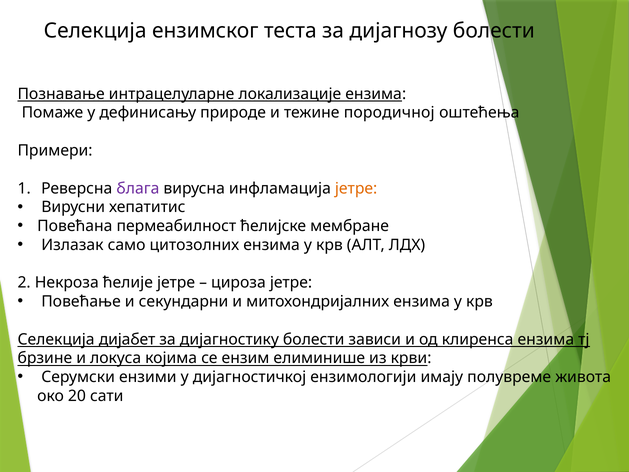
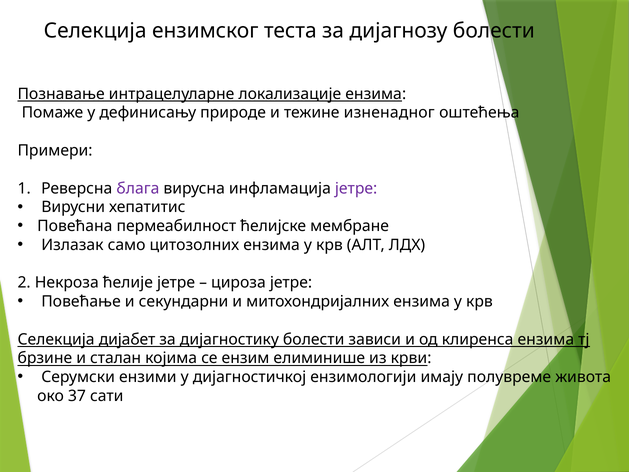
породичној: породичној -> изненадног (389, 113)
јетре colour: orange -> purple (356, 188)
локуса: локуса -> сталан (116, 358)
20: 20 -> 37 (77, 396)
